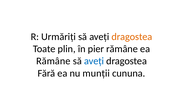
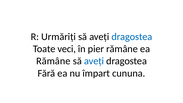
dragostea colour: orange -> blue (132, 37)
plin: plin -> veci (67, 49)
munții: munții -> împart (96, 73)
